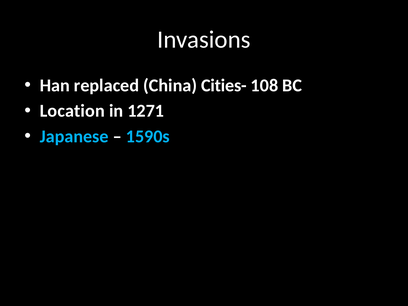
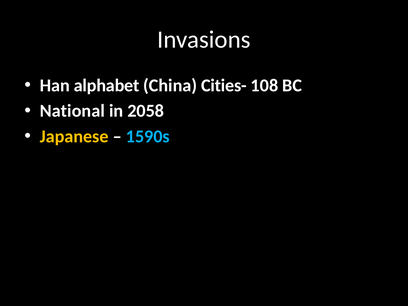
replaced: replaced -> alphabet (107, 86)
Location: Location -> National (72, 111)
1271: 1271 -> 2058 (146, 111)
Japanese colour: light blue -> yellow (74, 136)
